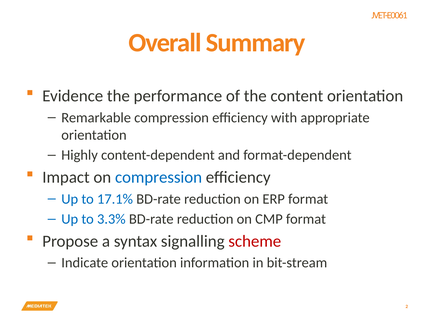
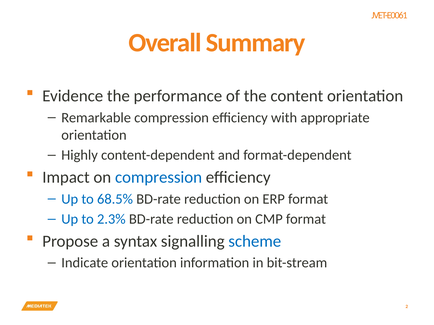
17.1%: 17.1% -> 68.5% (115, 199)
3.3%: 3.3% -> 2.3% (111, 219)
scheme colour: red -> blue (255, 242)
